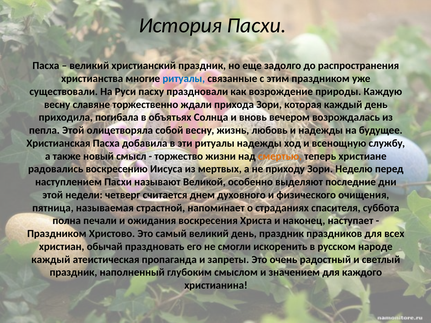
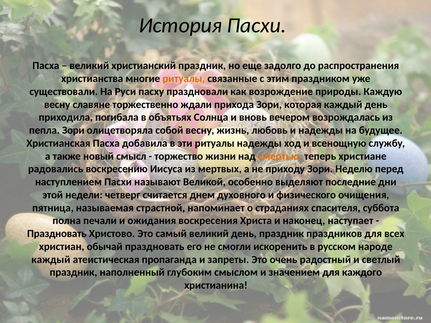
ритуалы colour: blue -> orange (184, 79)
пепла Этой: Этой -> Зори (73, 130)
Праздником: Праздником -> Праздновать (57, 234)
